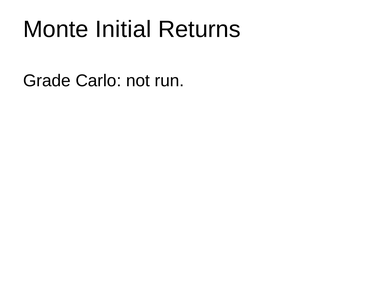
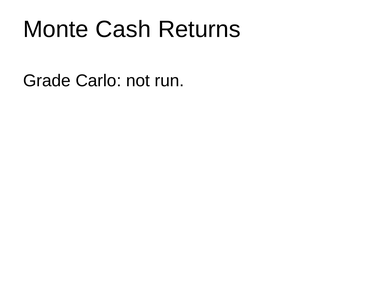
Initial: Initial -> Cash (123, 29)
